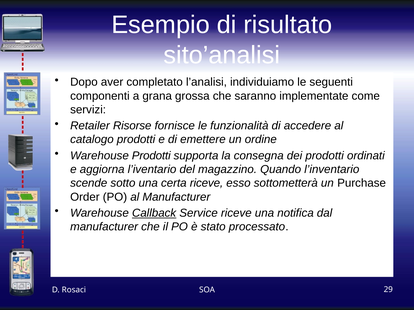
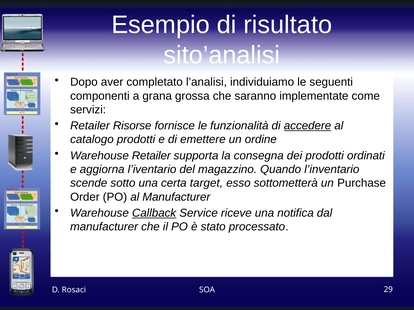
accedere underline: none -> present (308, 126)
Warehouse Prodotti: Prodotti -> Retailer (151, 156)
certa riceve: riceve -> target (206, 183)
